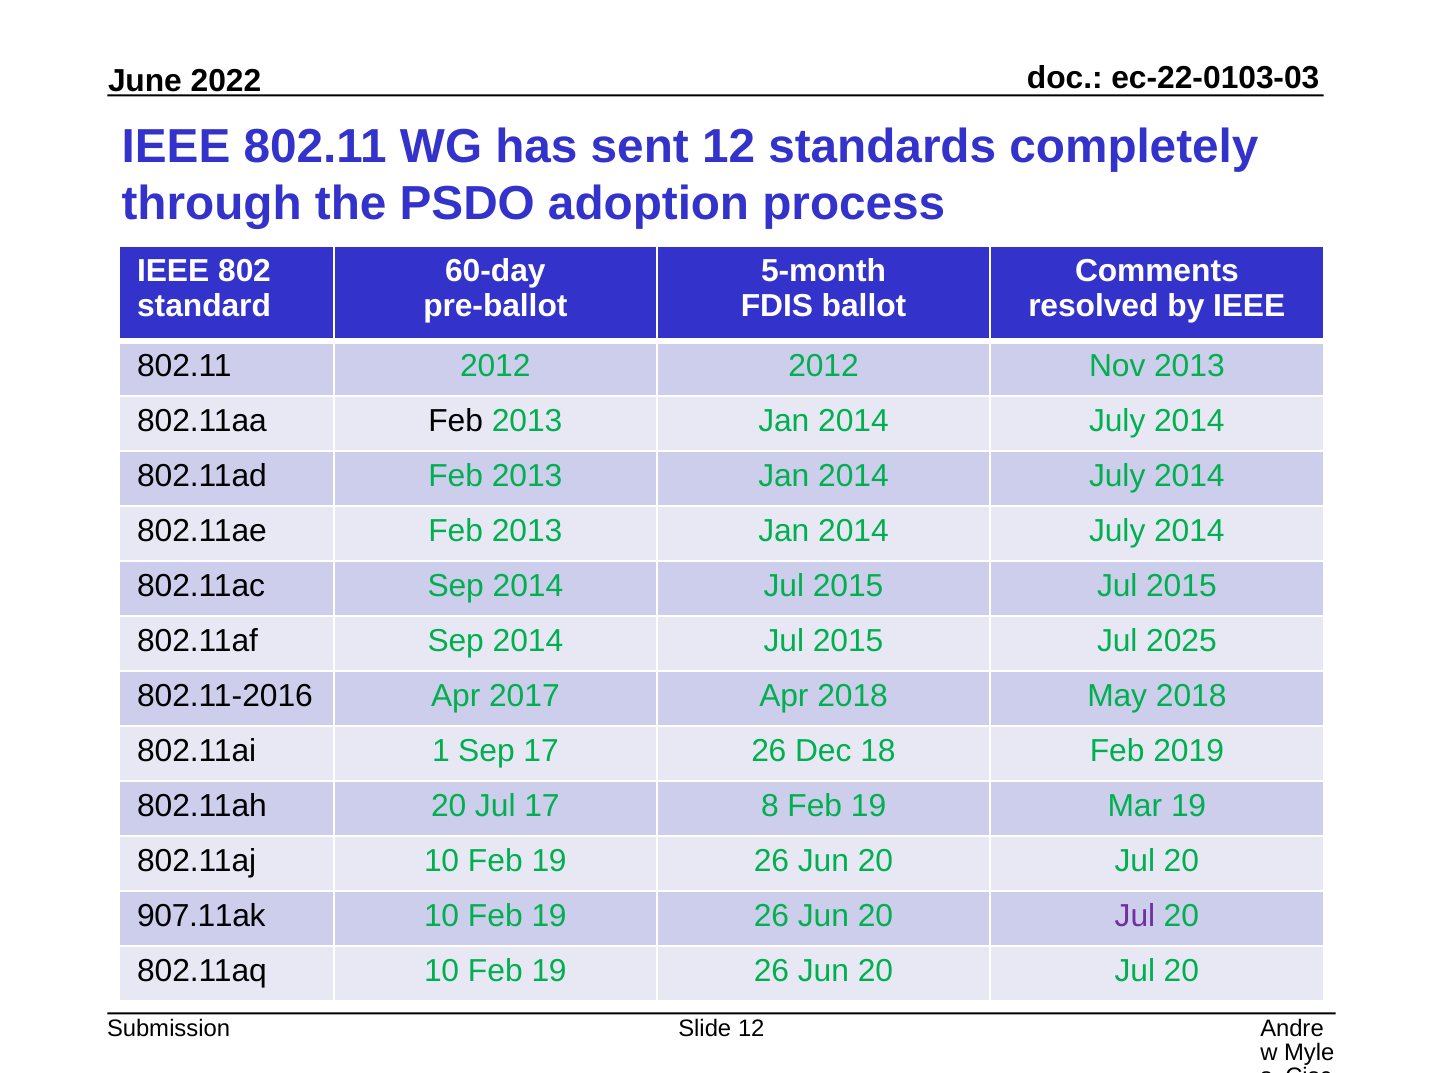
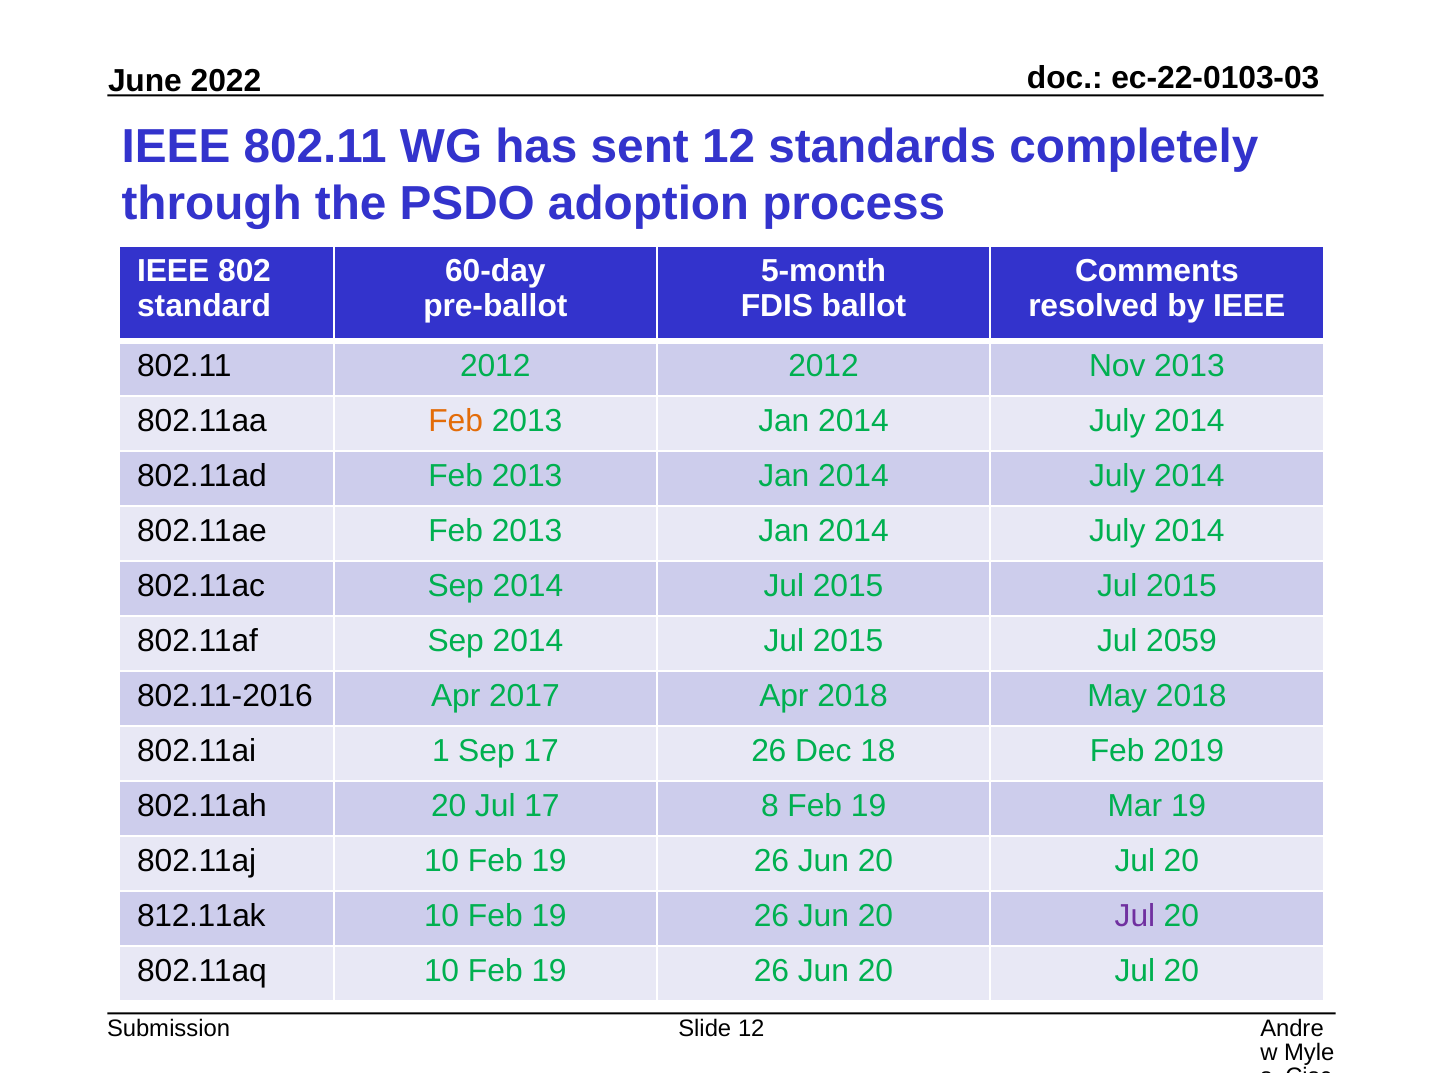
Feb colour: black -> orange (456, 421)
2025: 2025 -> 2059 (1181, 641)
907.11ak: 907.11ak -> 812.11ak (201, 917)
